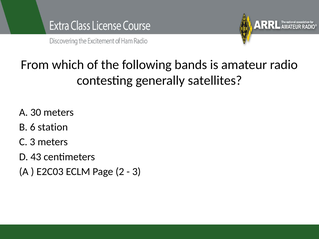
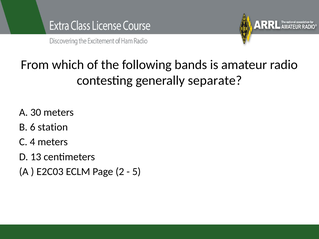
satellites: satellites -> separate (215, 81)
C 3: 3 -> 4 (33, 142)
43: 43 -> 13 (36, 157)
3: 3 -> 5 (137, 172)
